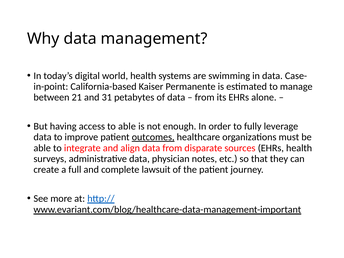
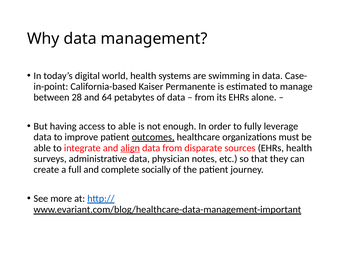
21: 21 -> 28 (77, 97)
31: 31 -> 64 (107, 97)
align underline: none -> present (130, 148)
lawsuit: lawsuit -> socially (156, 170)
